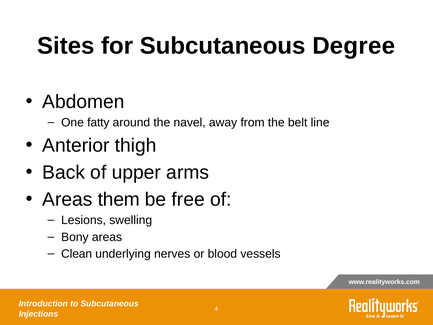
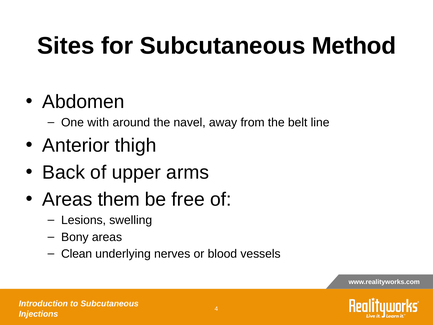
Degree: Degree -> Method (354, 46)
fatty: fatty -> with (98, 122)
